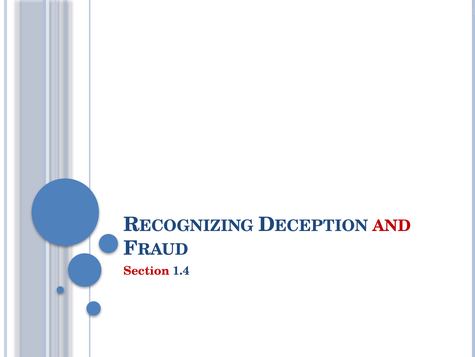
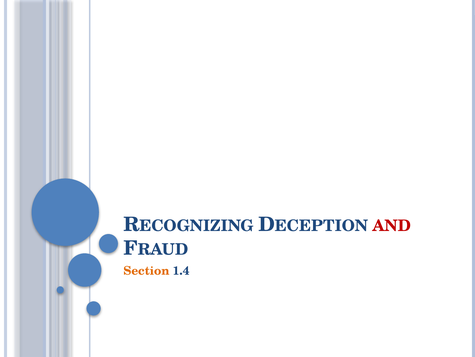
Section colour: red -> orange (146, 270)
